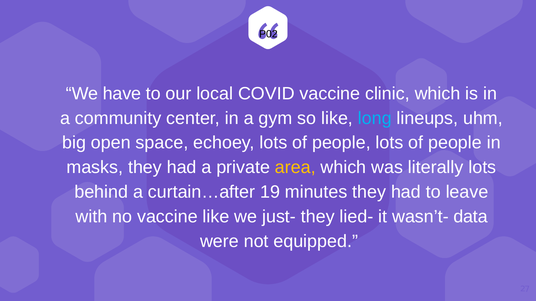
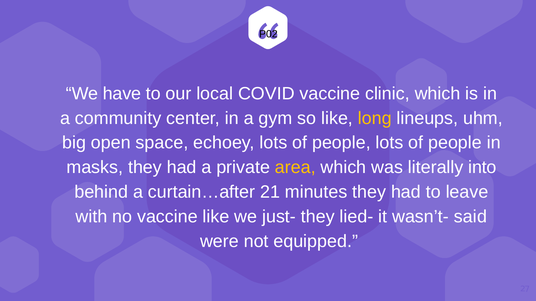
long colour: light blue -> yellow (375, 118)
literally lots: lots -> into (482, 168)
19: 19 -> 21 (270, 192)
data: data -> said (470, 217)
